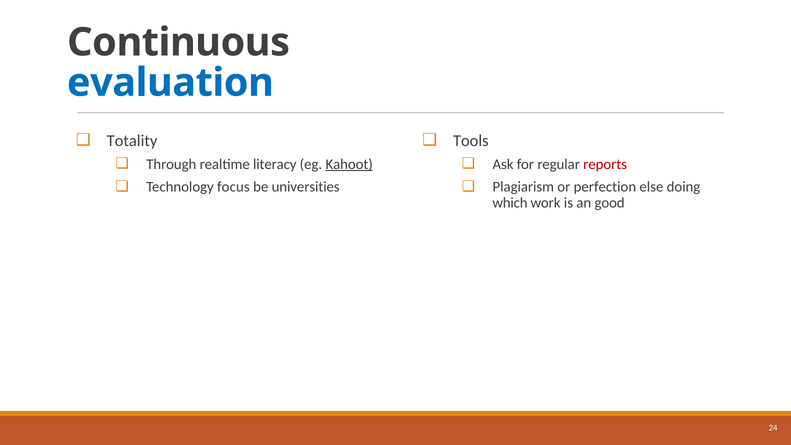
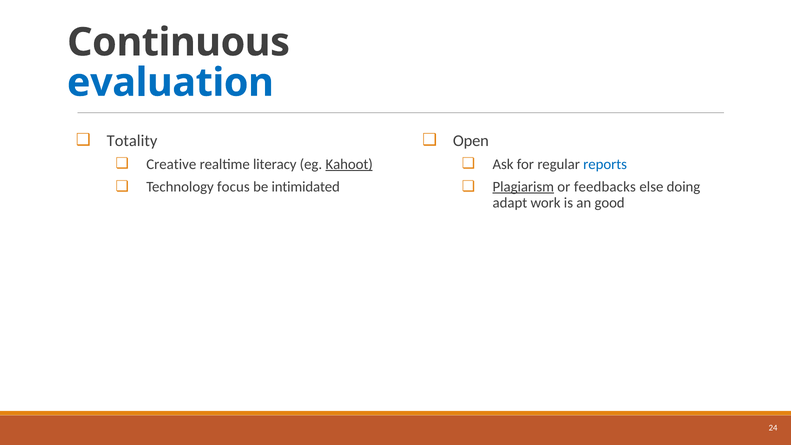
Tools: Tools -> Open (471, 141)
Through: Through -> Creative (171, 164)
reports colour: red -> blue (605, 164)
universities: universities -> intimidated (306, 187)
Plagiarism underline: none -> present (523, 187)
perfection: perfection -> feedbacks (605, 187)
which: which -> adapt (510, 203)
